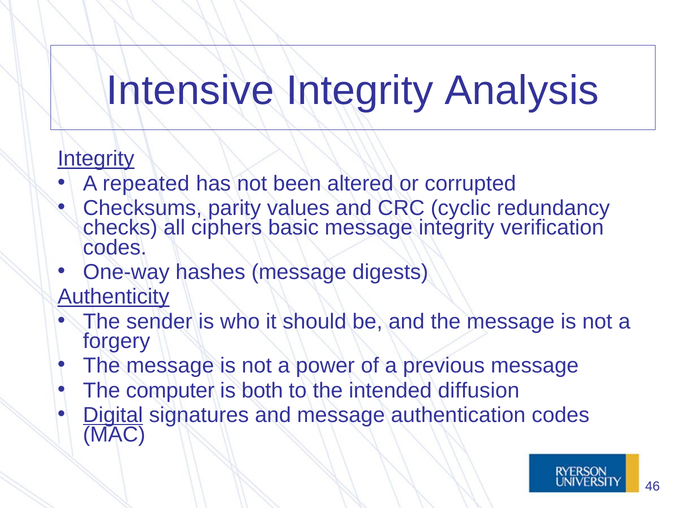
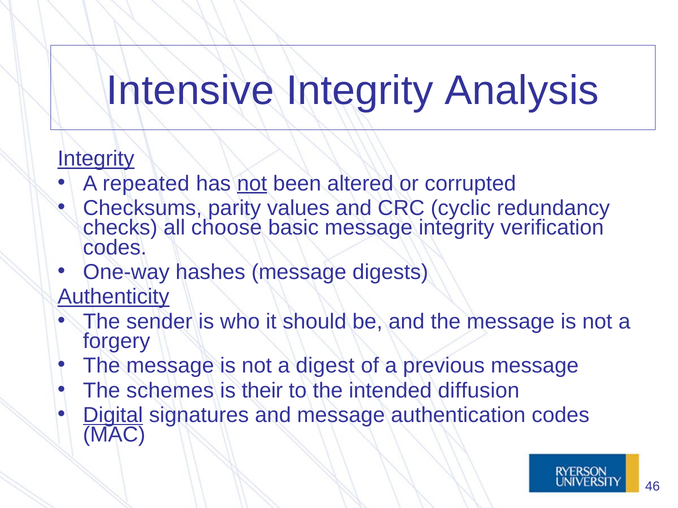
not underline: none -> present (252, 184)
ciphers: ciphers -> choose (227, 228)
power: power -> digest (325, 366)
computer: computer -> schemes (170, 391)
both: both -> their (262, 391)
